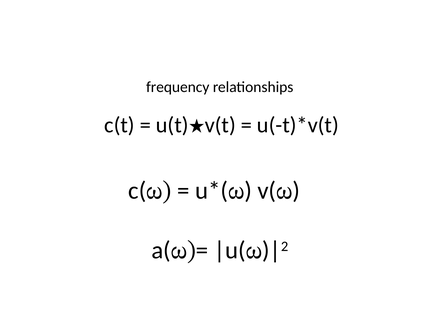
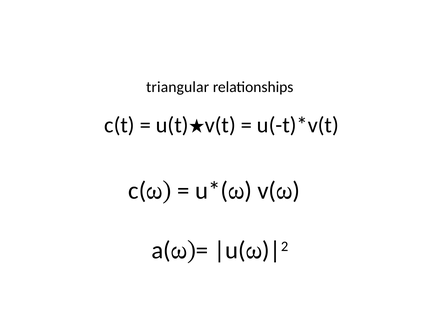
frequency: frequency -> triangular (178, 87)
